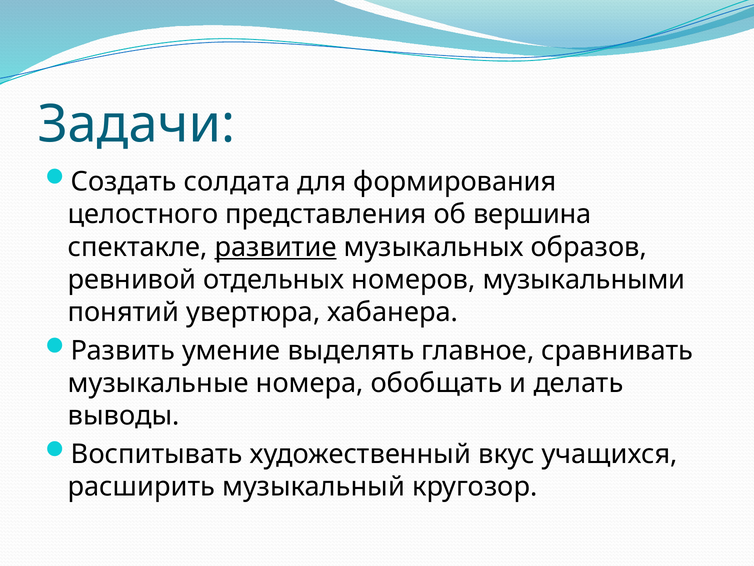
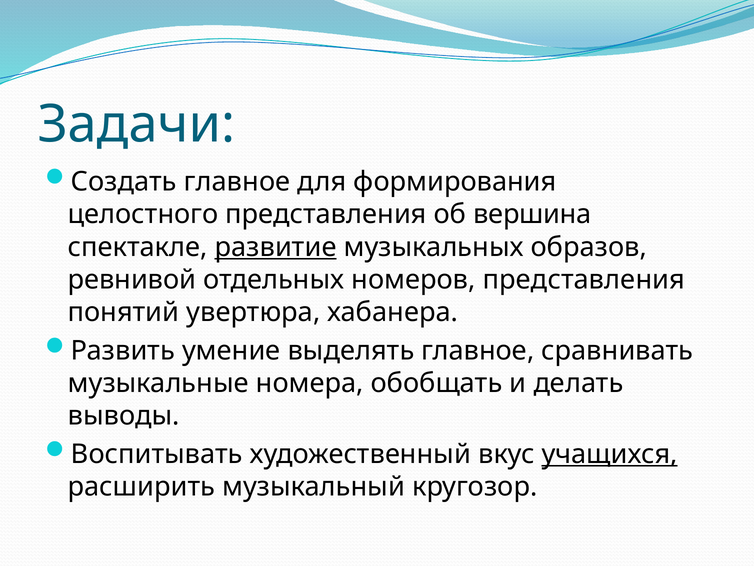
Создать солдата: солдата -> главное (237, 182)
номеров музыкальными: музыкальными -> представления (584, 279)
учащихся underline: none -> present (610, 454)
